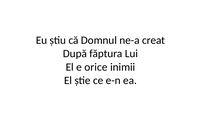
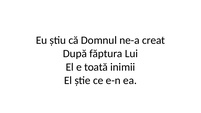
orice: orice -> toată (96, 67)
